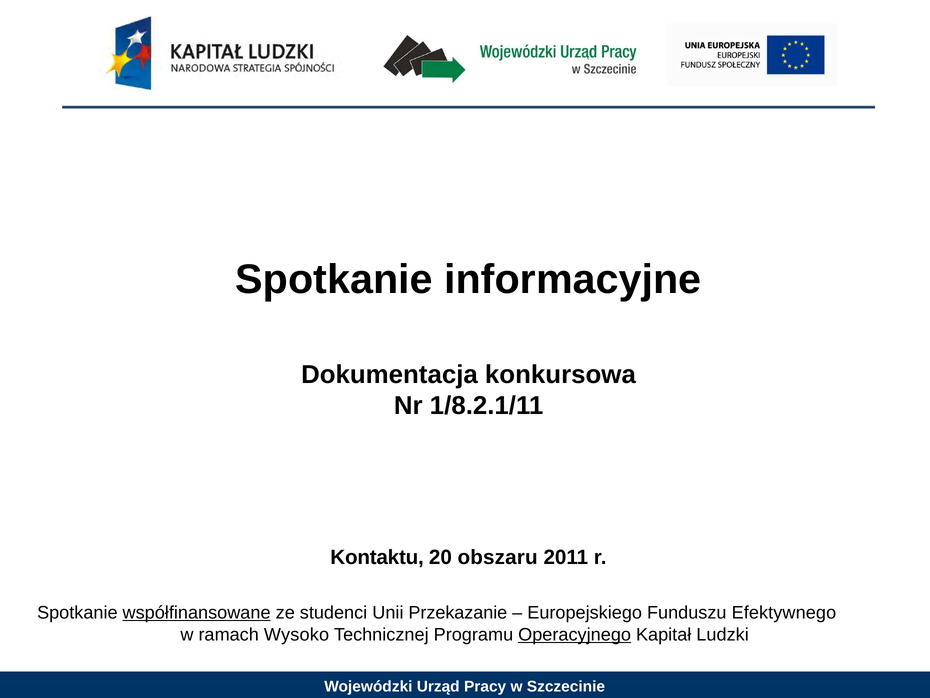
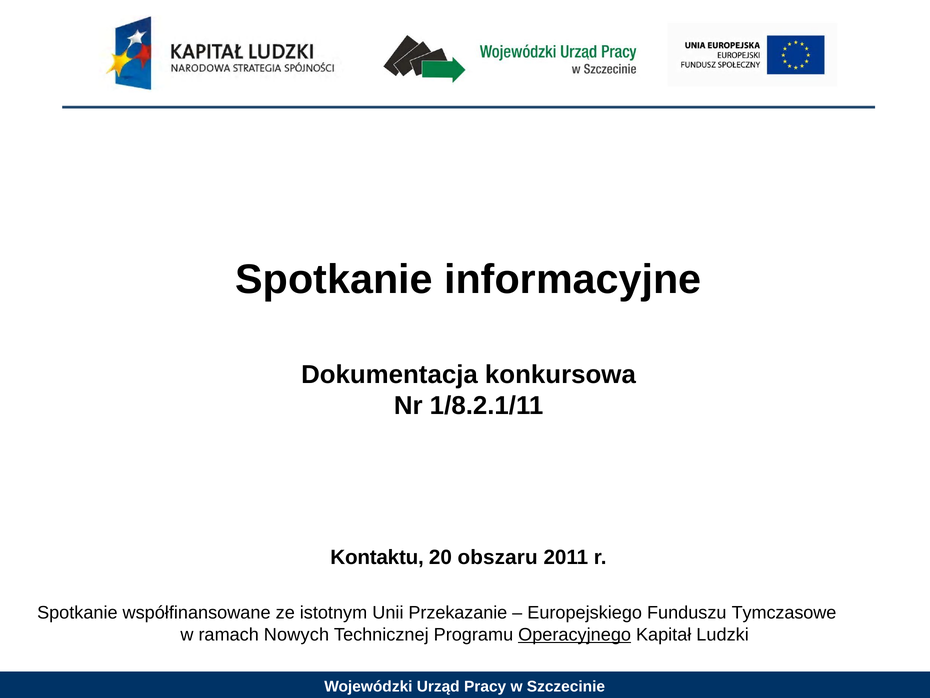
współfinansowane underline: present -> none (197, 612)
studenci: studenci -> istotnym (334, 612)
Efektywnego: Efektywnego -> Tymczasowe (784, 612)
Wysoko: Wysoko -> Nowych (296, 634)
